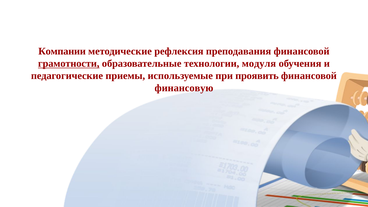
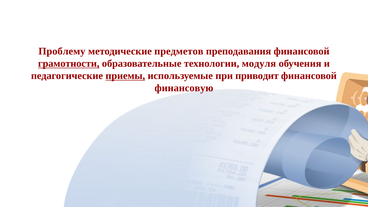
Компании: Компании -> Проблему (62, 51)
рефлексия: рефлексия -> предметов (179, 51)
приемы underline: none -> present (125, 76)
проявить: проявить -> приводит (257, 76)
